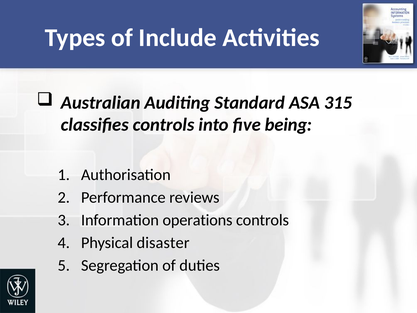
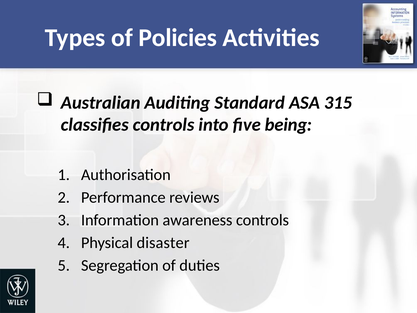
Include: Include -> Policies (178, 38)
operations: operations -> awareness (197, 220)
